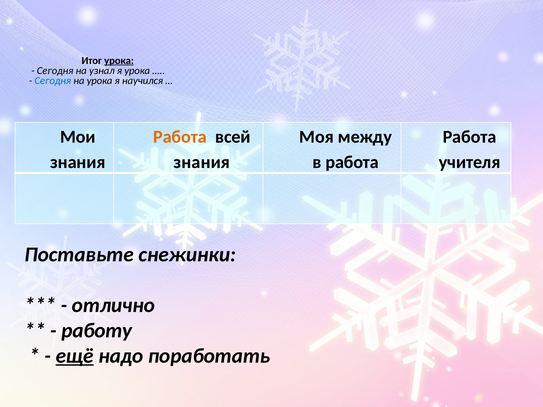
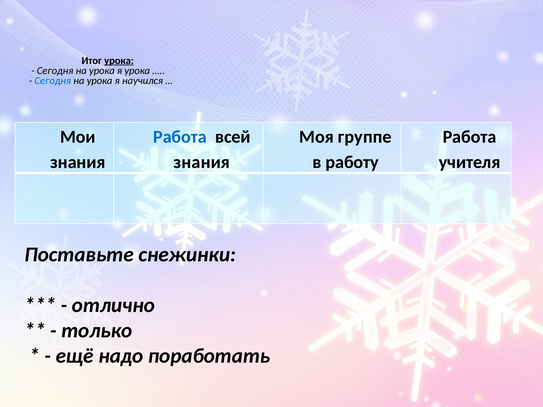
узнал: узнал -> урока (102, 71)
Работа colour: orange -> blue (180, 137)
между: между -> группе (365, 137)
в работа: работа -> работу (352, 162)
работу: работу -> только (97, 331)
ещё underline: present -> none (75, 356)
